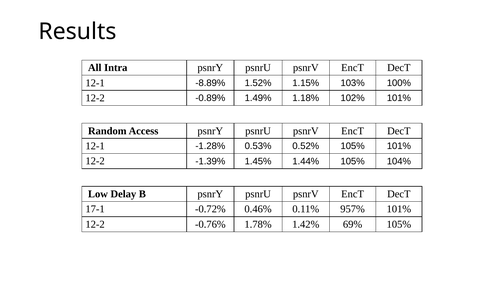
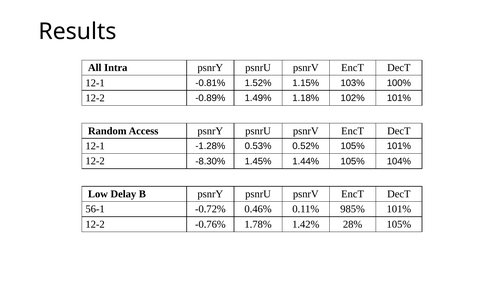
-8.89%: -8.89% -> -0.81% (210, 83)
-1.39%: -1.39% -> -8.30% (210, 161)
17-1: 17-1 -> 56-1 (95, 209)
957%: 957% -> 985% (353, 209)
69%: 69% -> 28% (353, 224)
